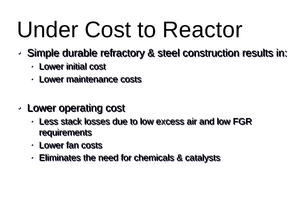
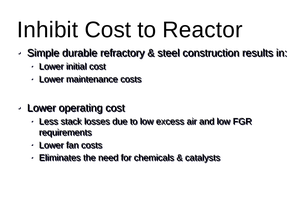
Under: Under -> Inhibit (48, 30)
